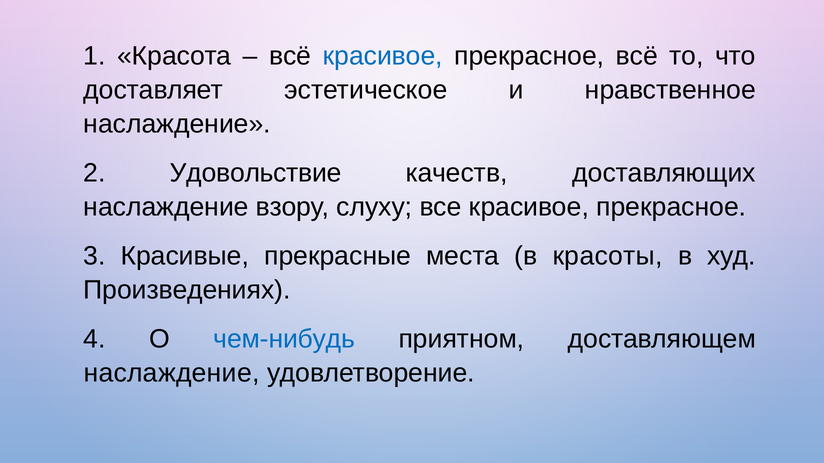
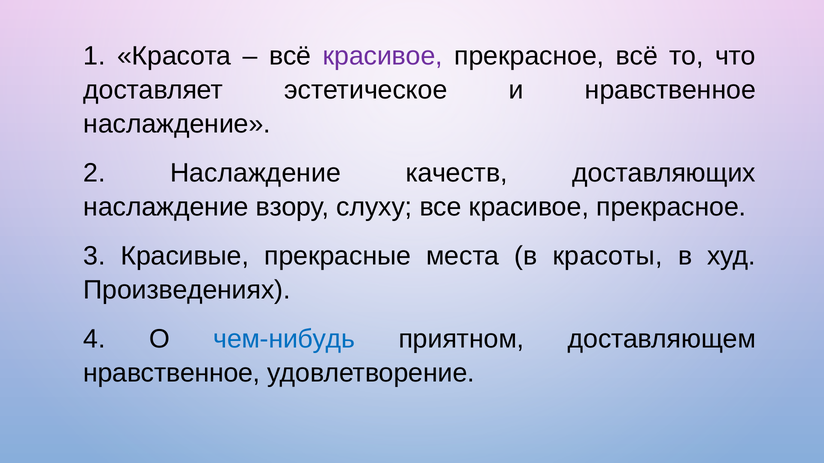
красивое colour: blue -> purple (383, 56)
2 Удовольствие: Удовольствие -> Наслаждение (256, 173)
наслаждение: наслаждение -> нравственное (172, 373)
